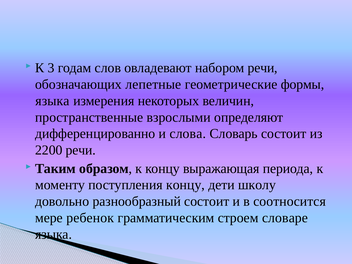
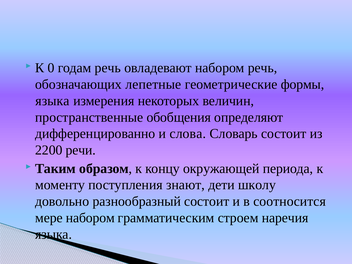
3: 3 -> 0 (51, 68)
годам слов: слов -> речь (108, 68)
набором речи: речи -> речь (263, 68)
взрослыми: взрослыми -> обобщения (179, 117)
выражающая: выражающая -> окружающей (221, 169)
поступления концу: концу -> знают (185, 185)
мере ребенок: ребенок -> набором (90, 218)
словаре: словаре -> наречия (285, 218)
